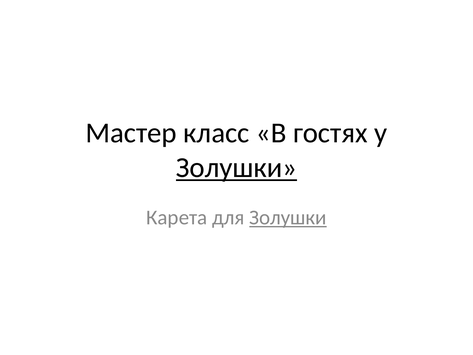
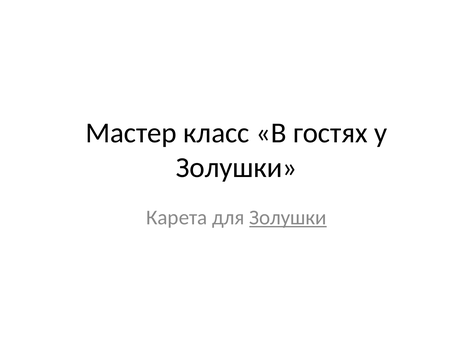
Золушки underline: present -> none (236, 168)
